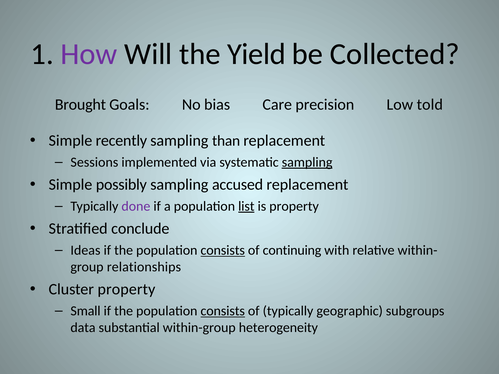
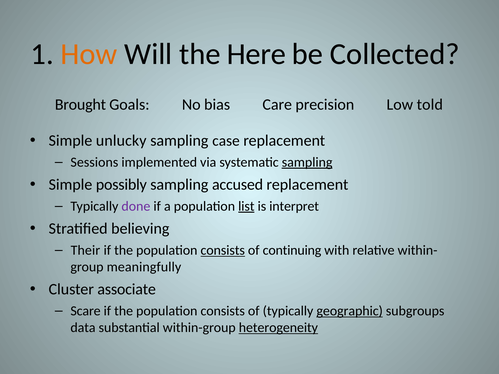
How colour: purple -> orange (89, 54)
Yield: Yield -> Here (256, 54)
recently: recently -> unlucky (121, 141)
than: than -> case (226, 141)
is property: property -> interpret (294, 206)
conclude: conclude -> believing (140, 229)
Ideas: Ideas -> Their (85, 250)
relationships: relationships -> meaningfully (144, 267)
Cluster property: property -> associate (127, 290)
Small: Small -> Scare (86, 311)
consists underline: present -> none (223, 311)
geographic underline: none -> present (350, 311)
heterogeneity underline: none -> present (278, 328)
